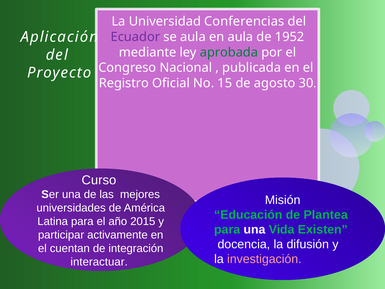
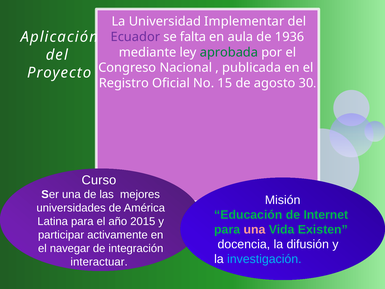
Conferencias: Conferencias -> Implementar (244, 21)
se aula: aula -> falta (193, 37)
1952: 1952 -> 1936 (290, 37)
Plantea: Plantea -> Internet (326, 215)
una colour: white -> pink (254, 229)
cuentan: cuentan -> navegar (70, 248)
investigación colour: pink -> light blue (264, 259)
